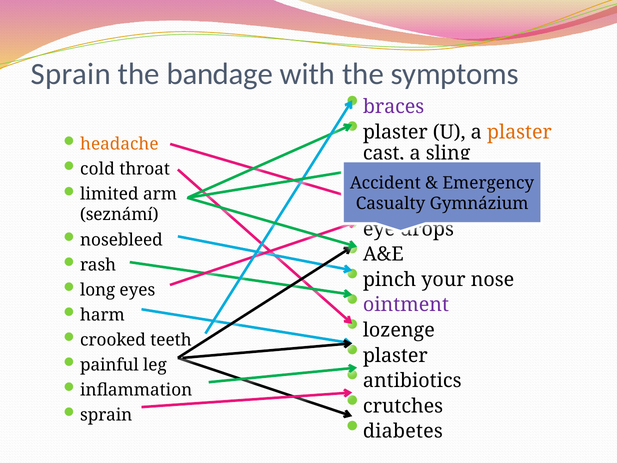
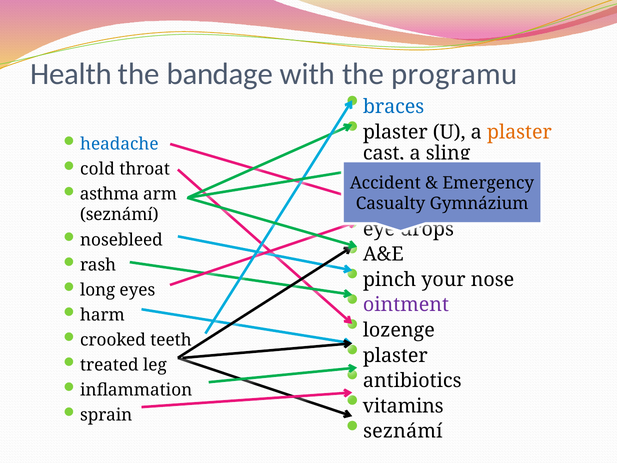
Sprain: Sprain -> Health (71, 74)
symptoms: symptoms -> programu (454, 74)
braces colour: purple -> blue (394, 107)
headache colour: orange -> blue (119, 144)
limited: limited -> asthma (109, 194)
painful: painful -> treated (109, 365)
crutches: crutches -> vitamins (403, 406)
diabetes: diabetes -> seznámí (403, 431)
